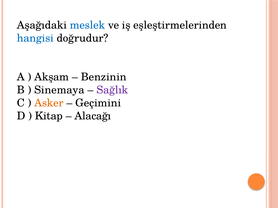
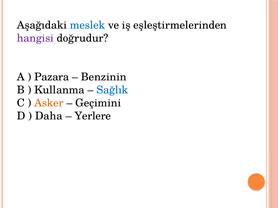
hangisi colour: blue -> purple (35, 38)
Akşam: Akşam -> Pazara (52, 77)
Sinemaya: Sinemaya -> Kullanma (59, 90)
Sağlık colour: purple -> blue (112, 90)
Kitap: Kitap -> Daha (49, 116)
Alacağı: Alacağı -> Yerlere (93, 116)
